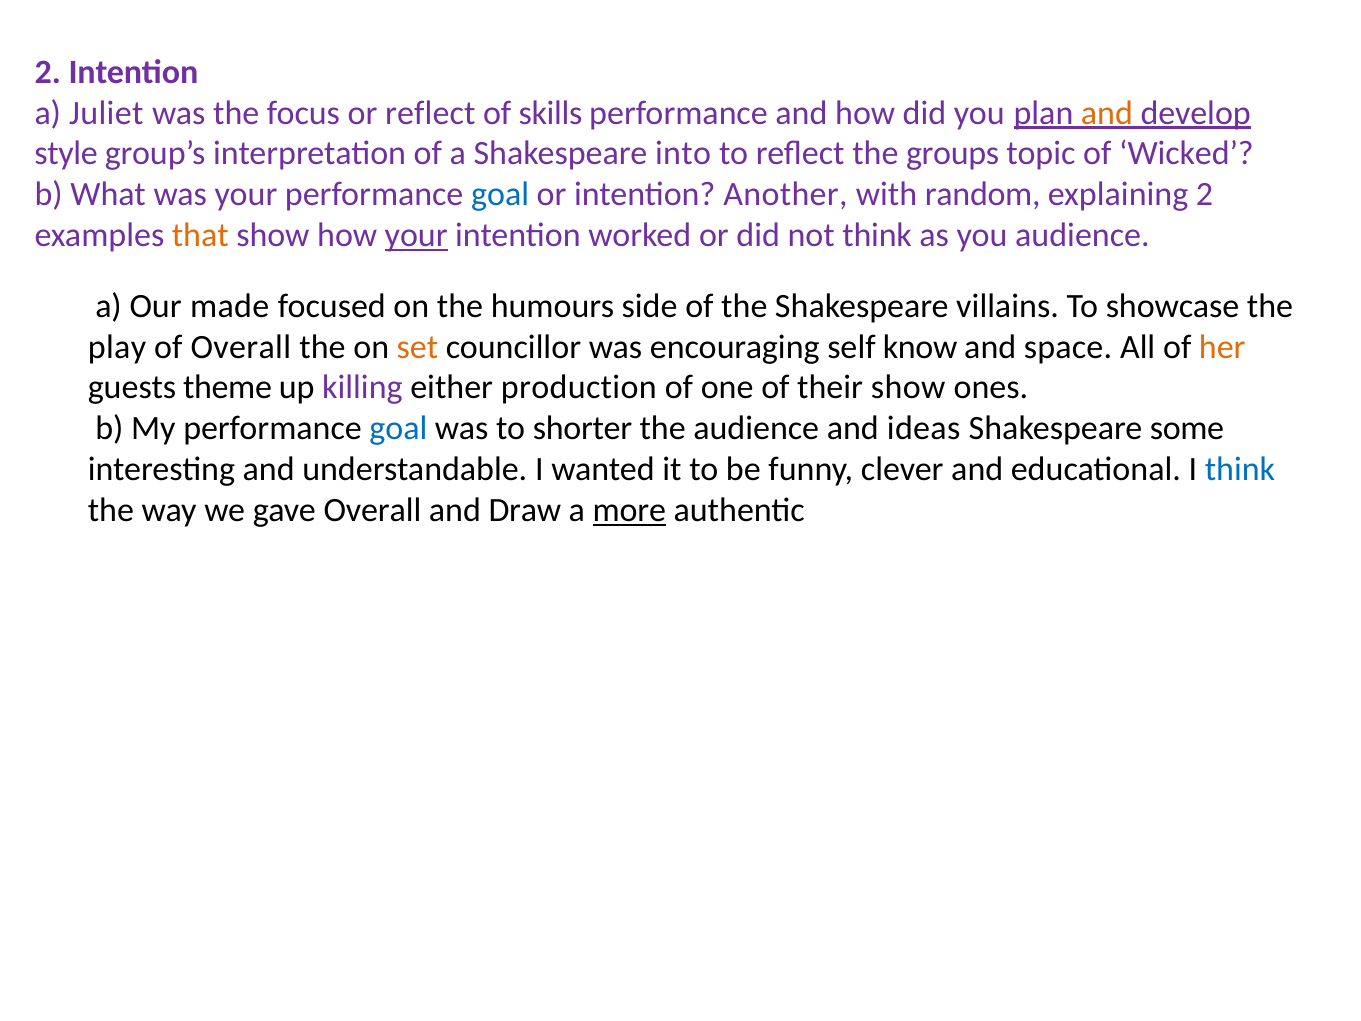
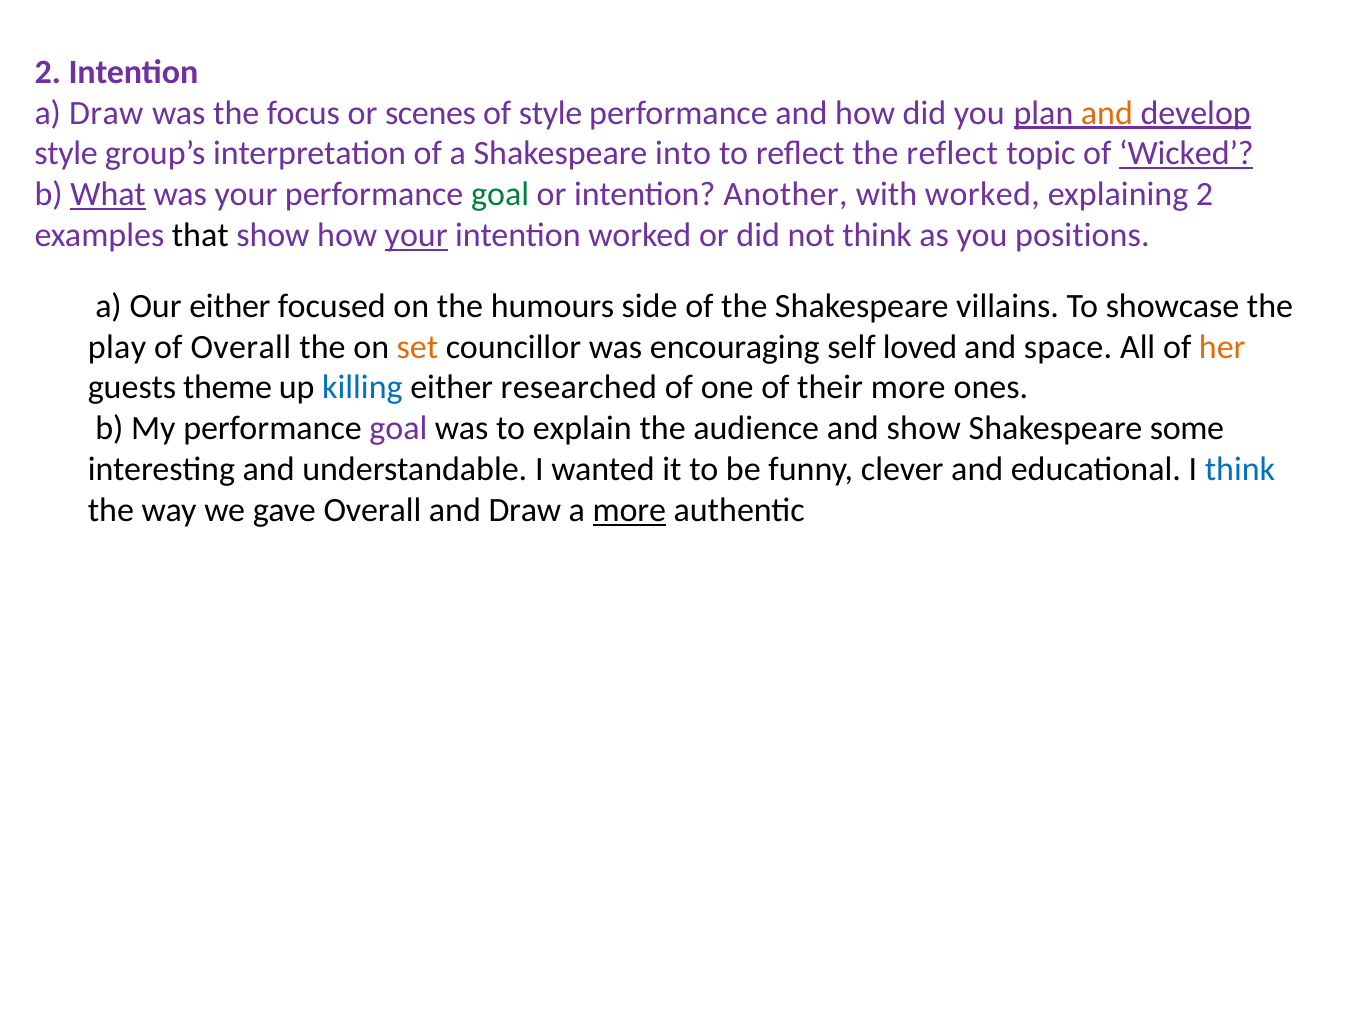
a Juliet: Juliet -> Draw (106, 113)
or reflect: reflect -> scenes (430, 113)
of skills: skills -> style (550, 113)
the groups: groups -> reflect (952, 154)
Wicked underline: none -> present (1186, 154)
What underline: none -> present (108, 194)
goal colour: blue -> green (500, 194)
with random: random -> worked (982, 194)
that colour: orange -> black (200, 235)
you audience: audience -> positions (1082, 235)
Our made: made -> either (230, 306)
know: know -> loved (920, 347)
killing colour: purple -> blue (362, 388)
production: production -> researched (579, 388)
their show: show -> more (908, 388)
goal colour: blue -> purple (398, 428)
shorter: shorter -> explain (582, 428)
and ideas: ideas -> show (924, 428)
